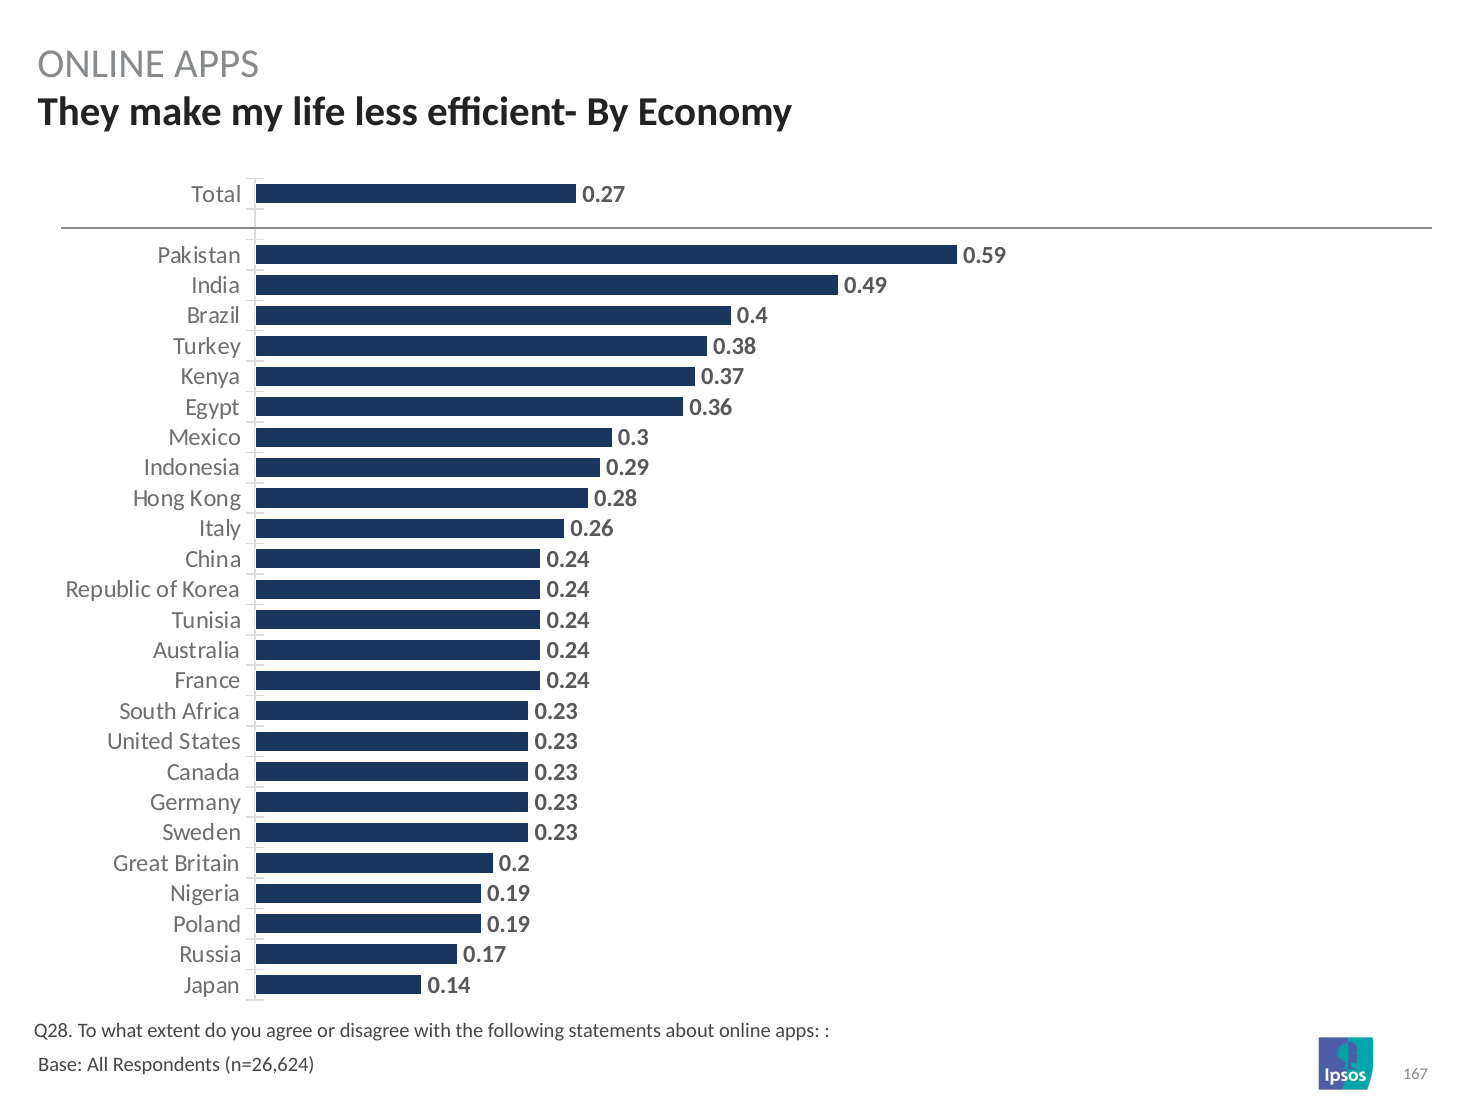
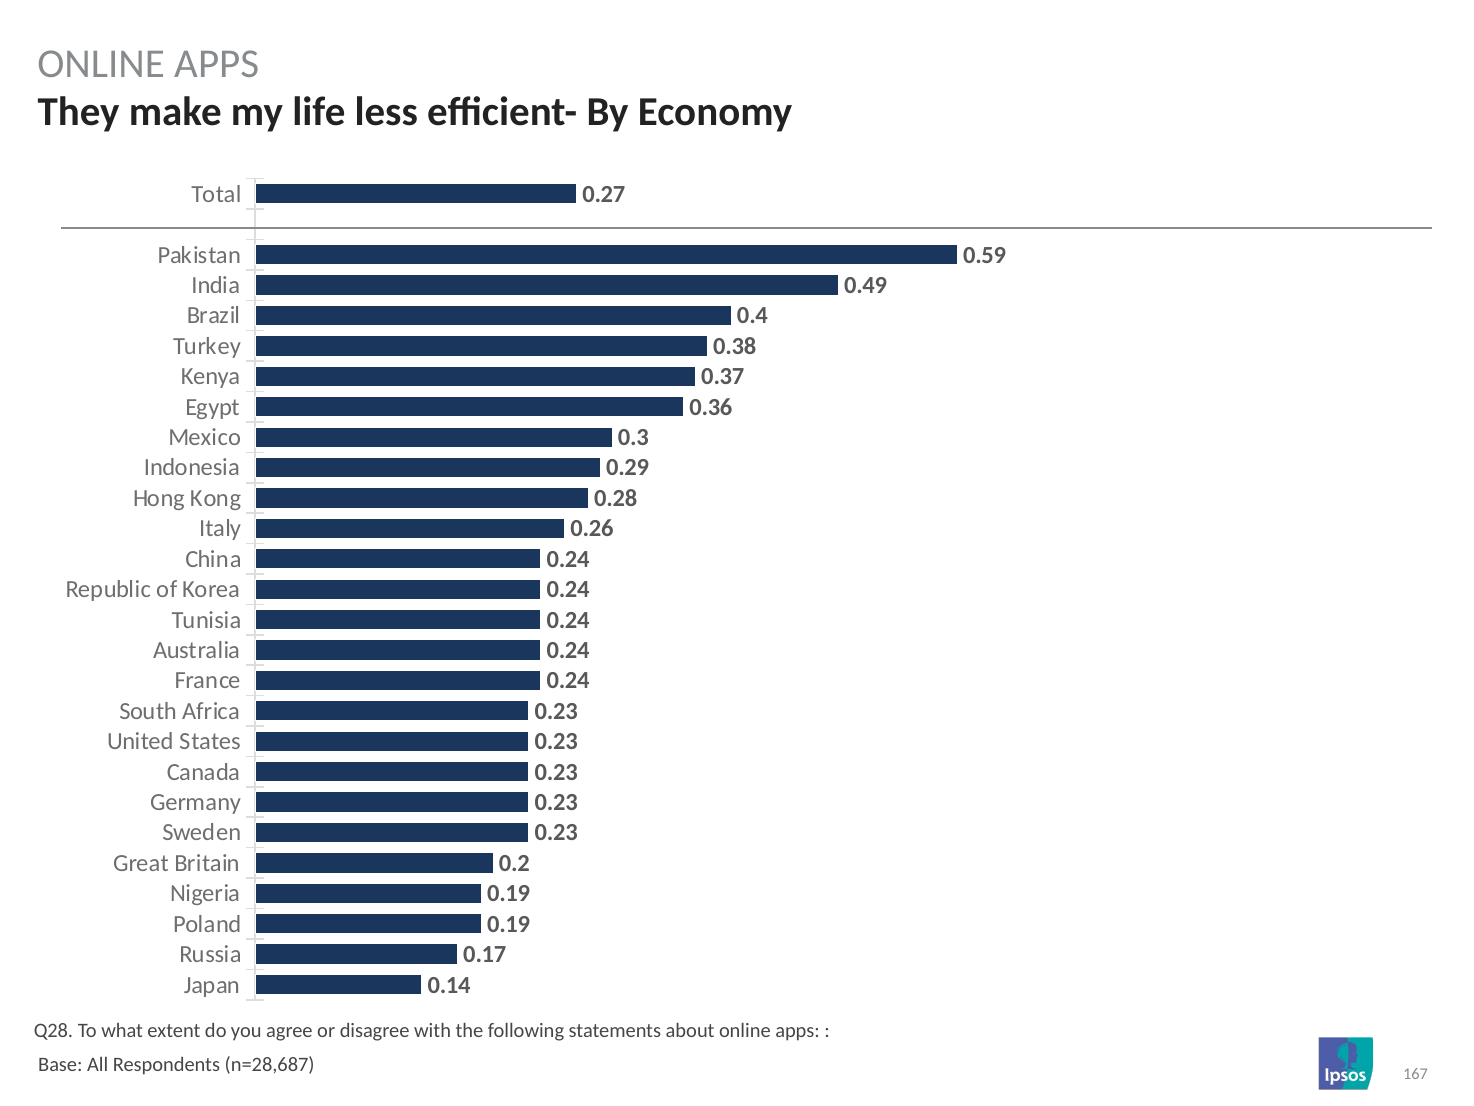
n=26,624: n=26,624 -> n=28,687 (270, 1064)
